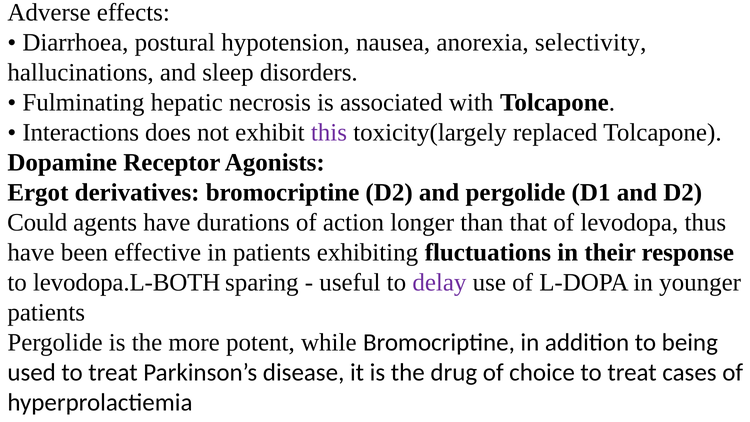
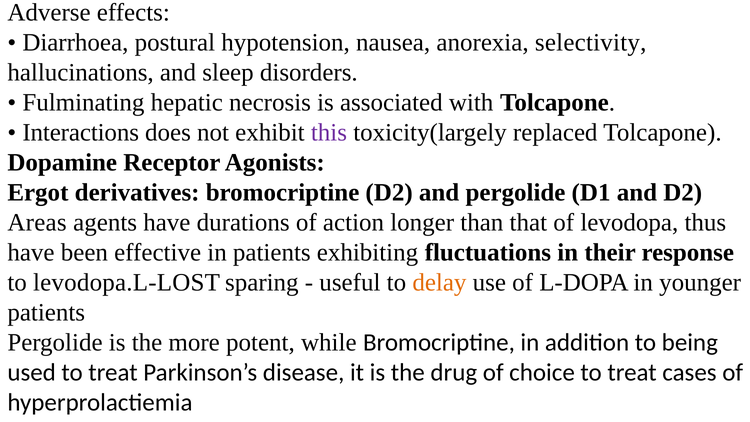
Could: Could -> Areas (37, 223)
levodopa.L-BOTH: levodopa.L-BOTH -> levodopa.L-LOST (127, 283)
delay colour: purple -> orange (439, 283)
